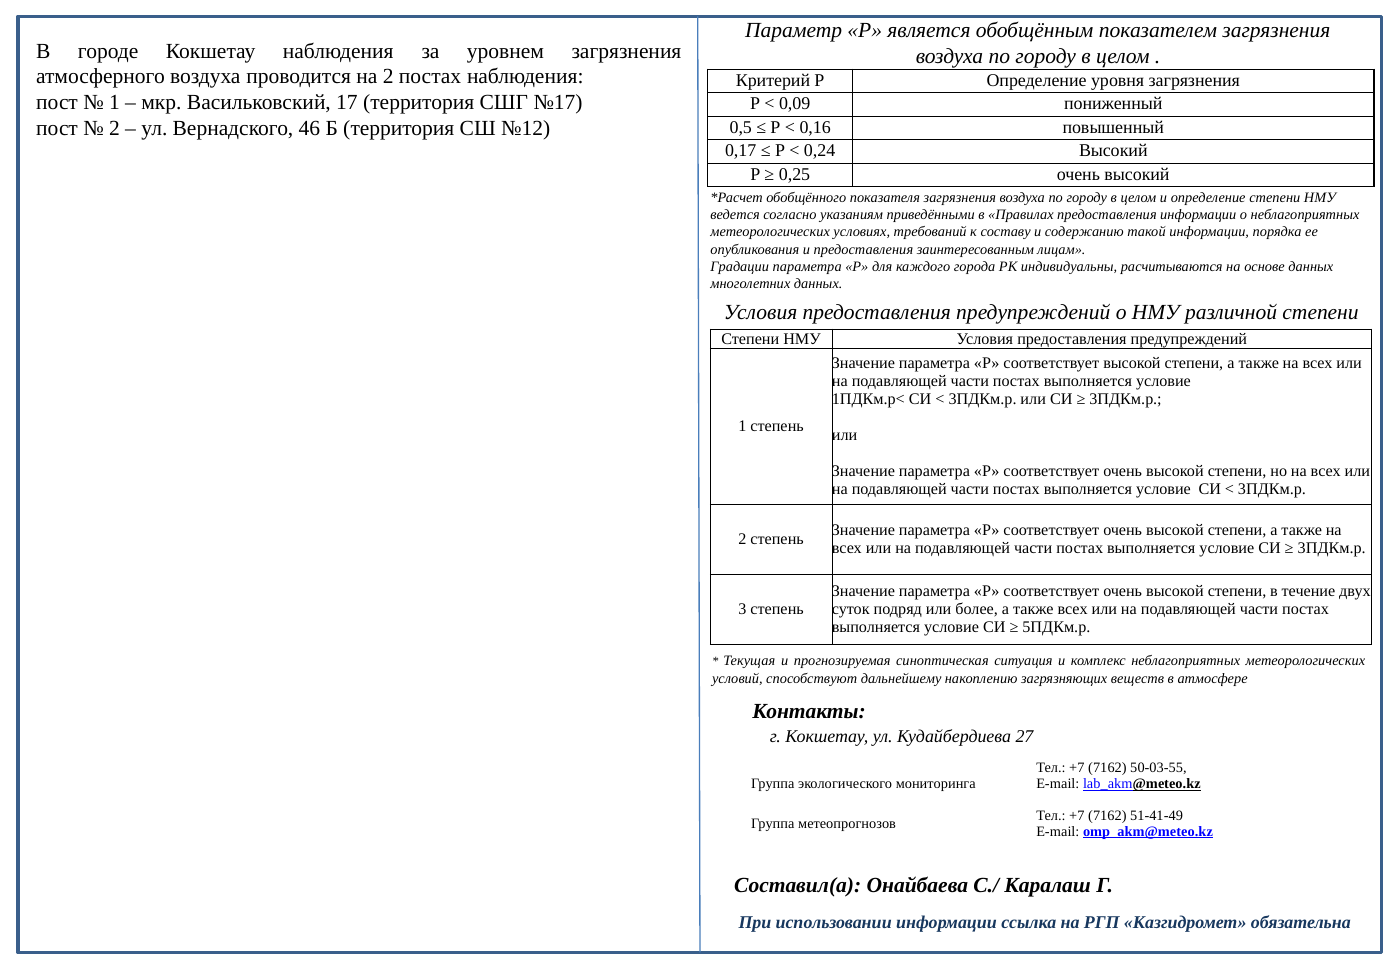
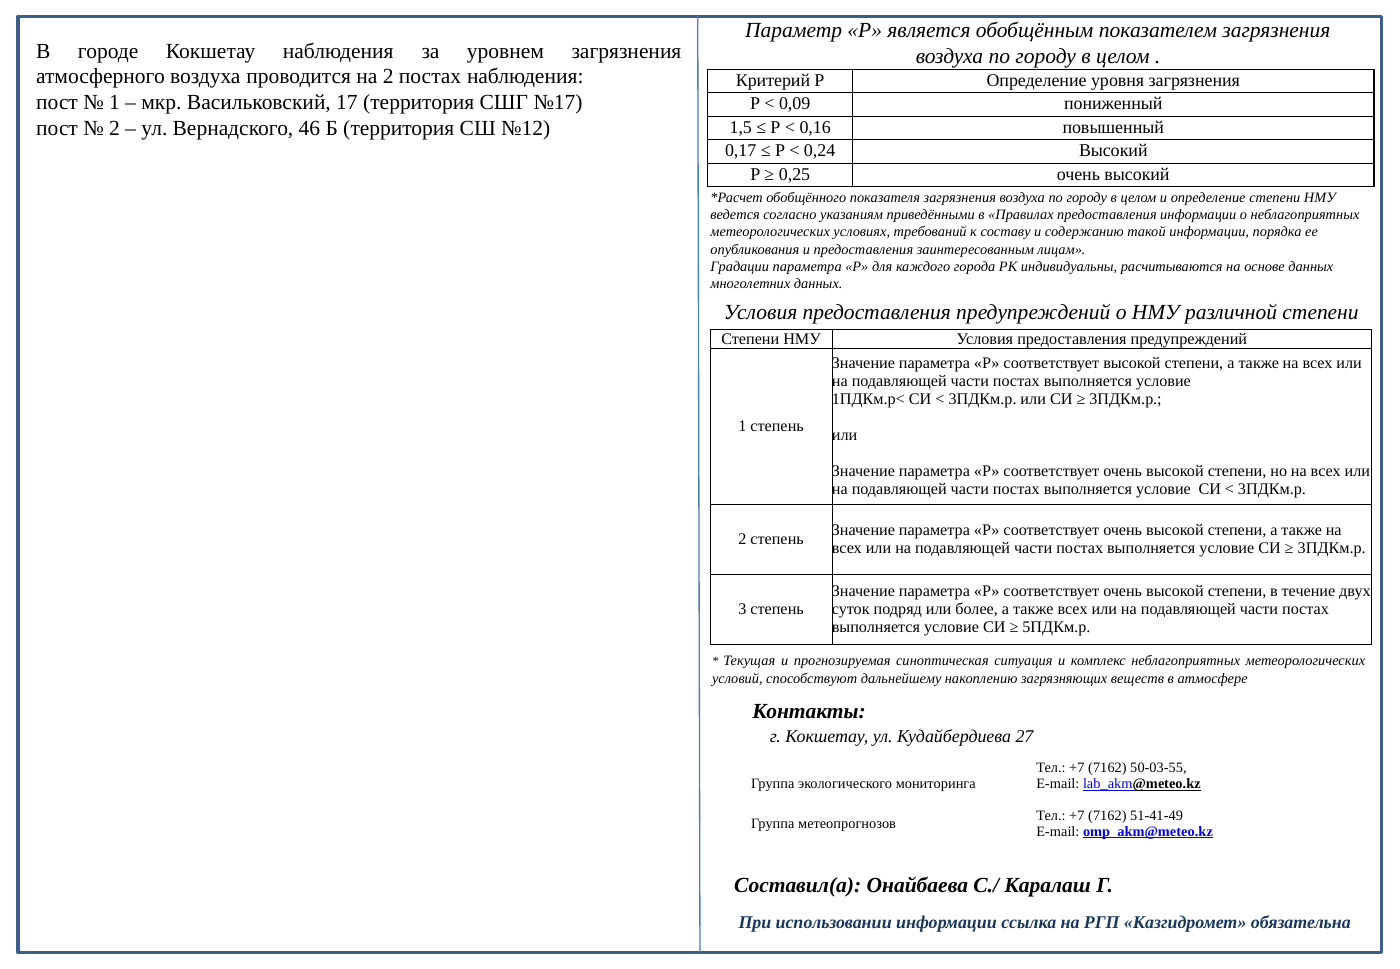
0,5: 0,5 -> 1,5 (741, 127)
